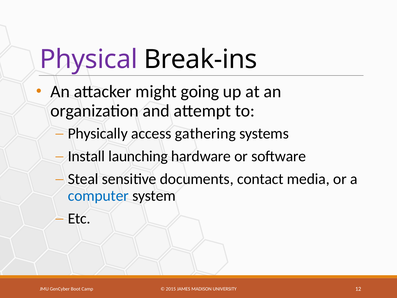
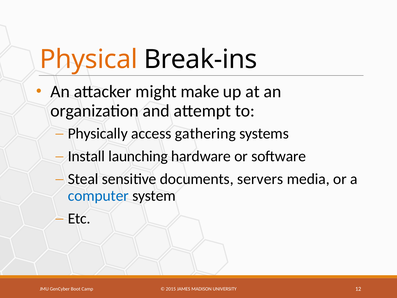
Physical colour: purple -> orange (89, 59)
going: going -> make (200, 92)
contact: contact -> servers (260, 179)
